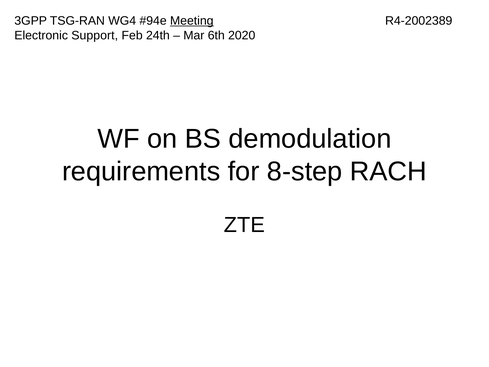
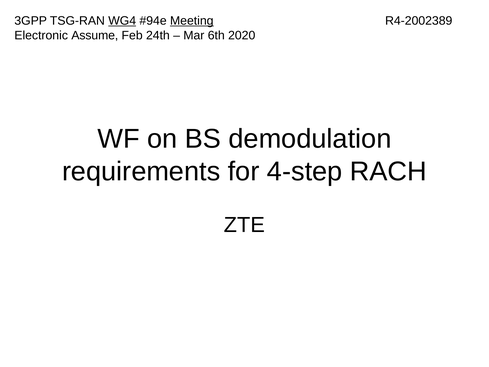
WG4 underline: none -> present (122, 21)
Support: Support -> Assume (95, 35)
8-step: 8-step -> 4-step (305, 171)
